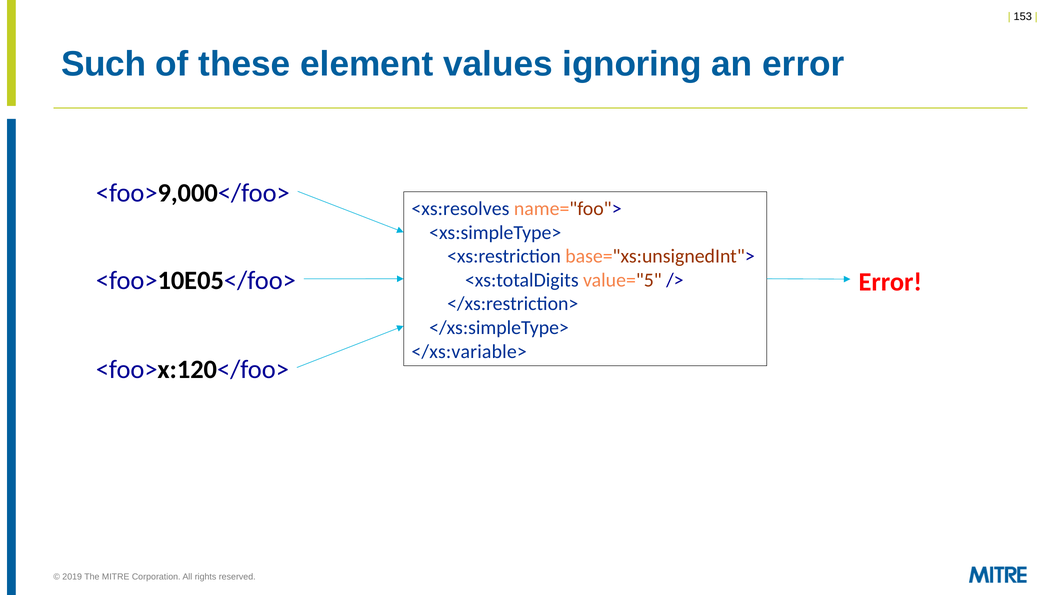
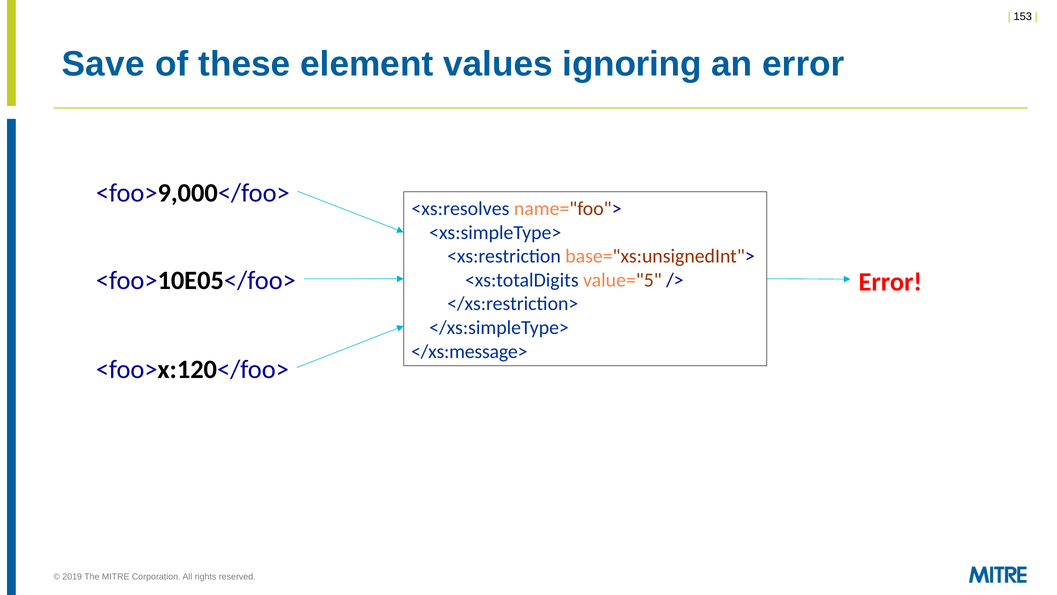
Such: Such -> Save (103, 64)
</xs:variable>: </xs:variable> -> </xs:message> (469, 351)
